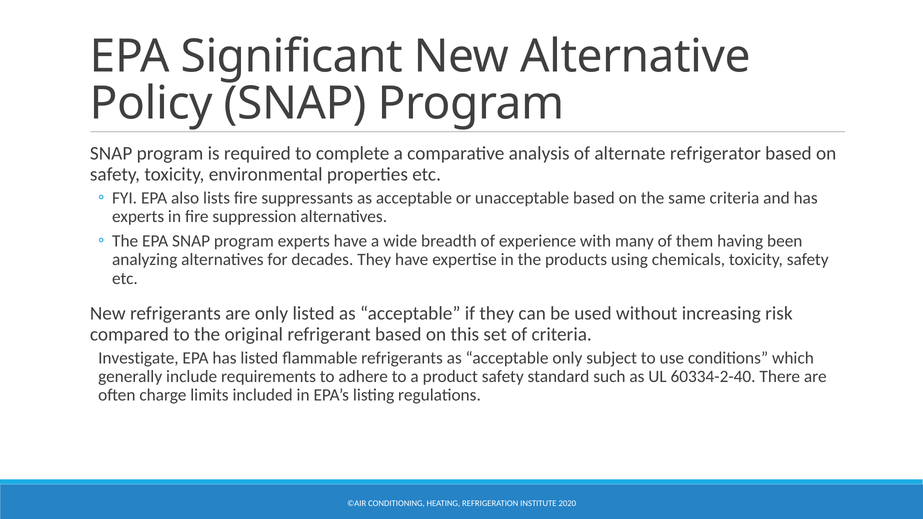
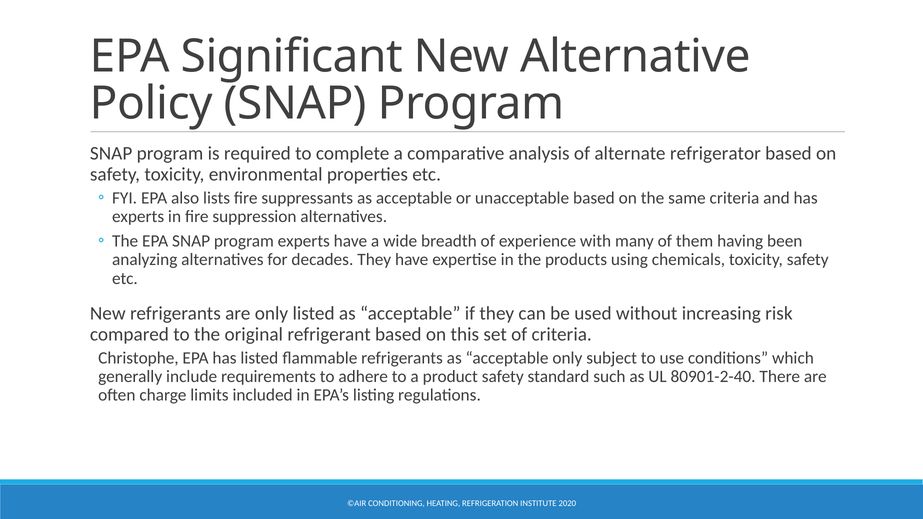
Investigate: Investigate -> Christophe (138, 358)
60334-2-40: 60334-2-40 -> 80901-2-40 (713, 377)
